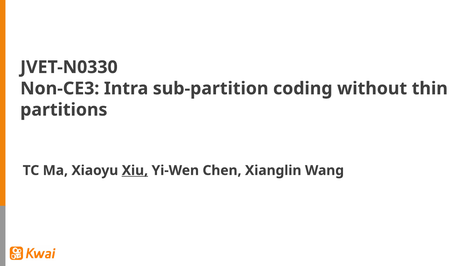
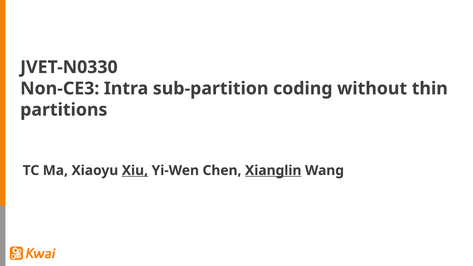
Xianglin underline: none -> present (273, 170)
